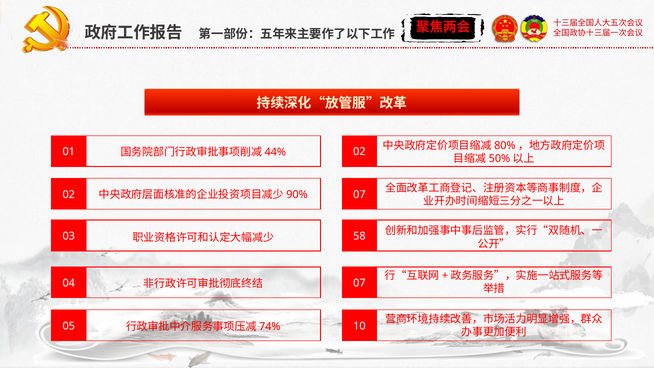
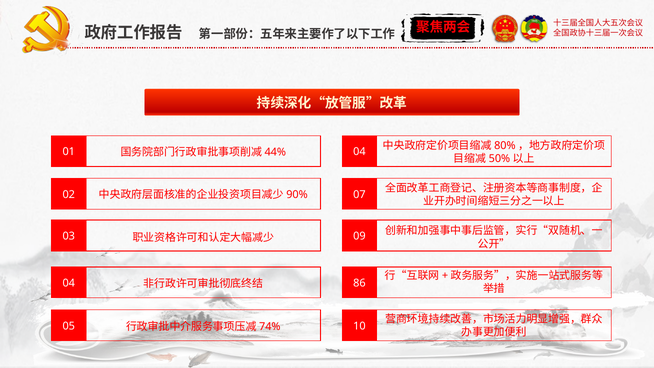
02: 02 -> 04 (359, 152)
58: 58 -> 09 (359, 236)
07: 07 -> 86 (359, 283)
